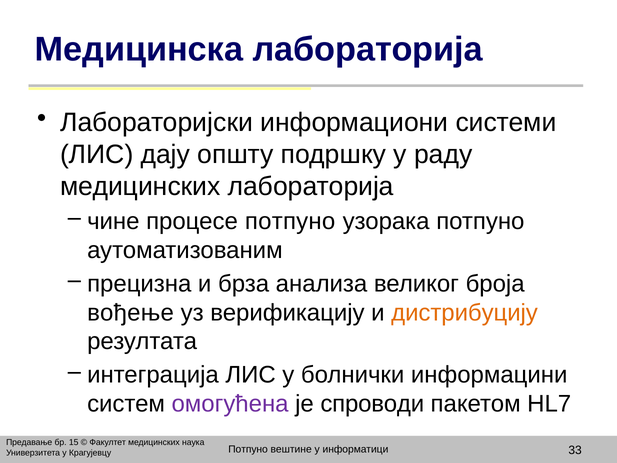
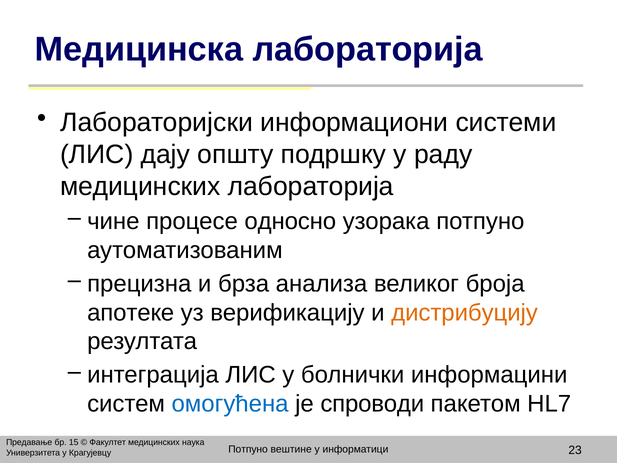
процесе потпуно: потпуно -> односно (290, 221)
вођење: вођење -> апотеке (131, 312)
омогућена colour: purple -> blue (230, 404)
33: 33 -> 23 (575, 450)
